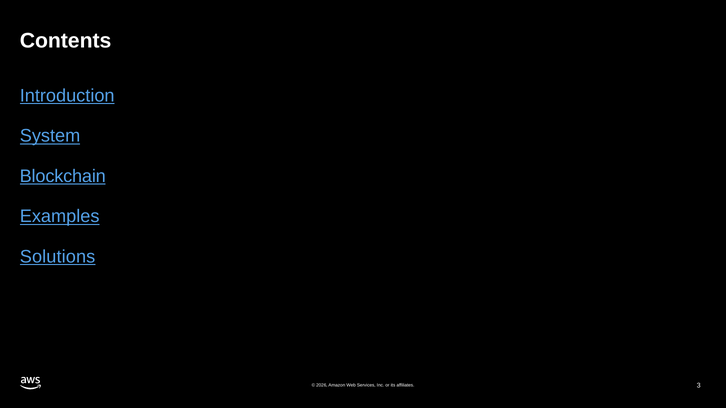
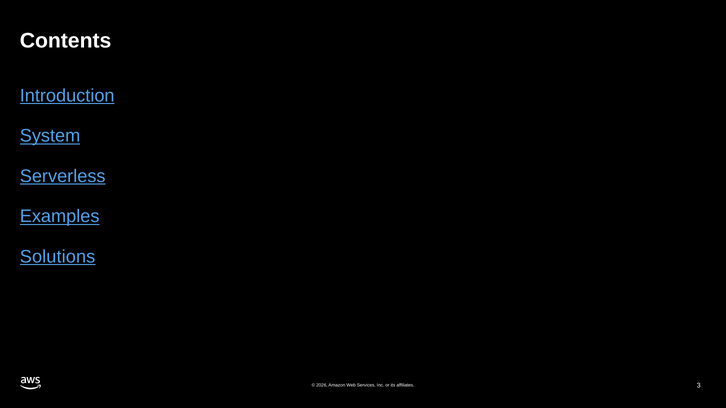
Blockchain: Blockchain -> Serverless (63, 176)
